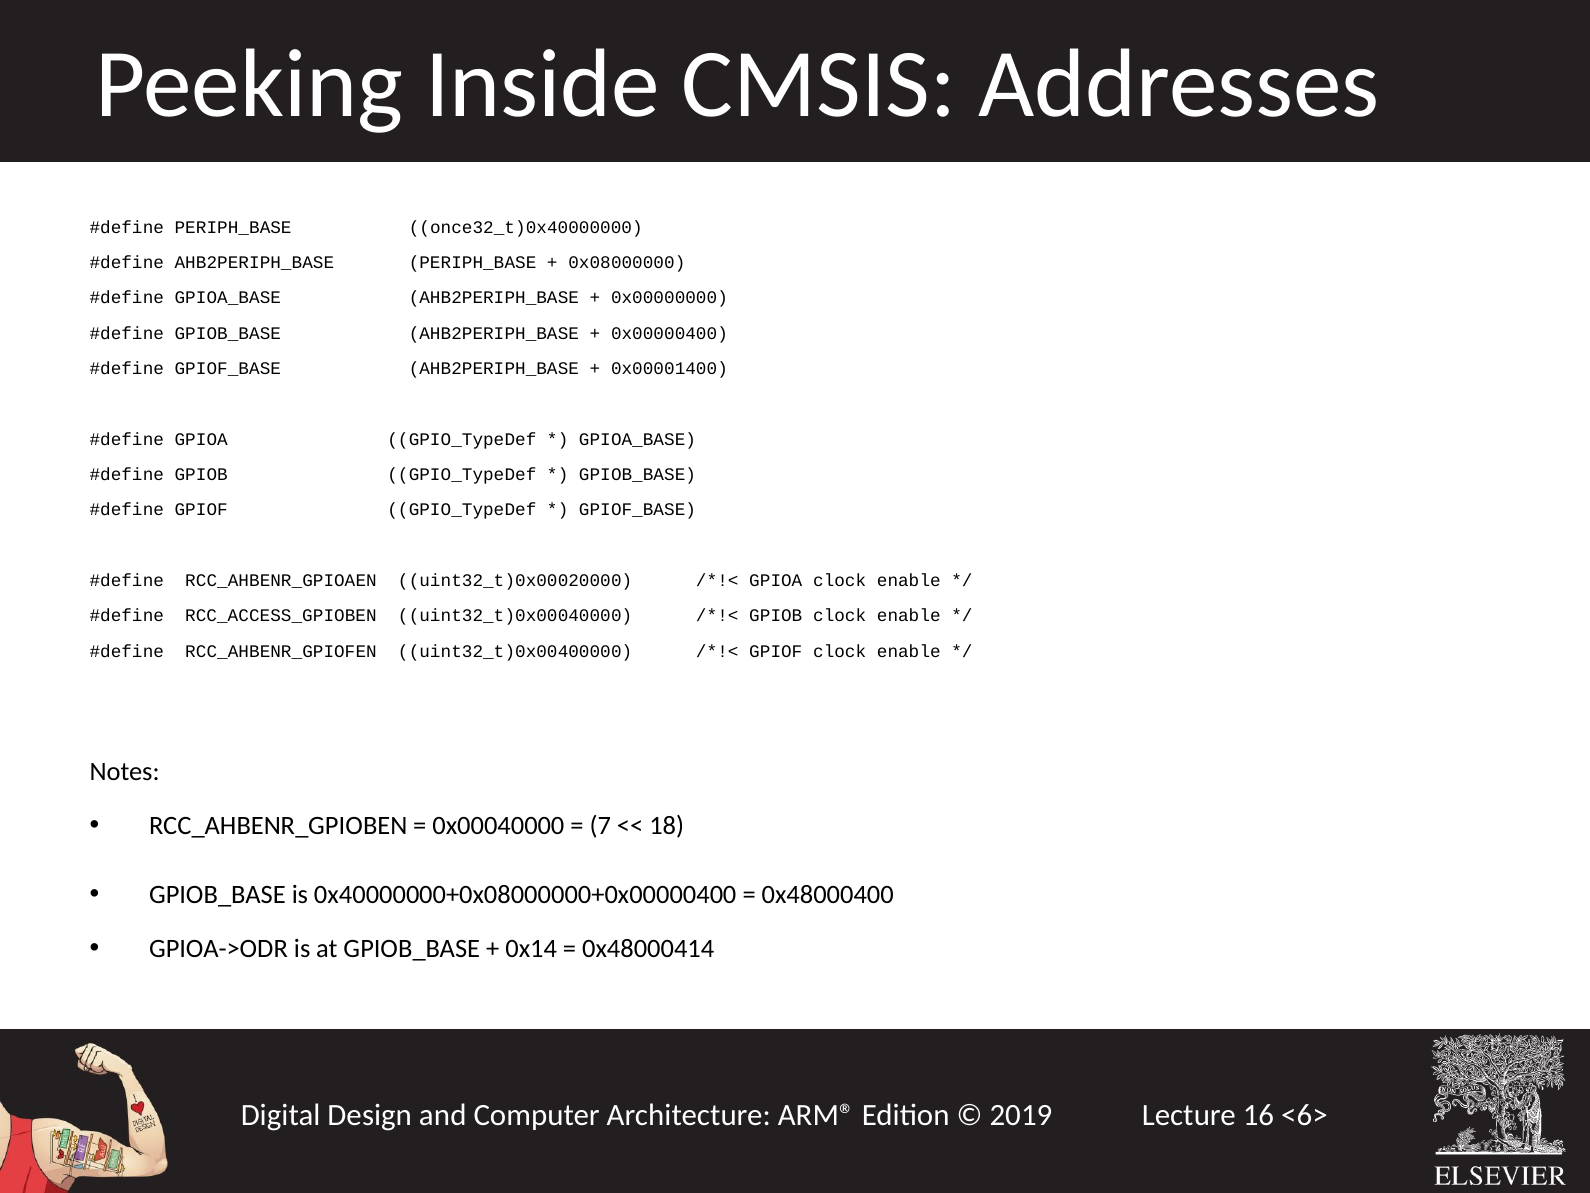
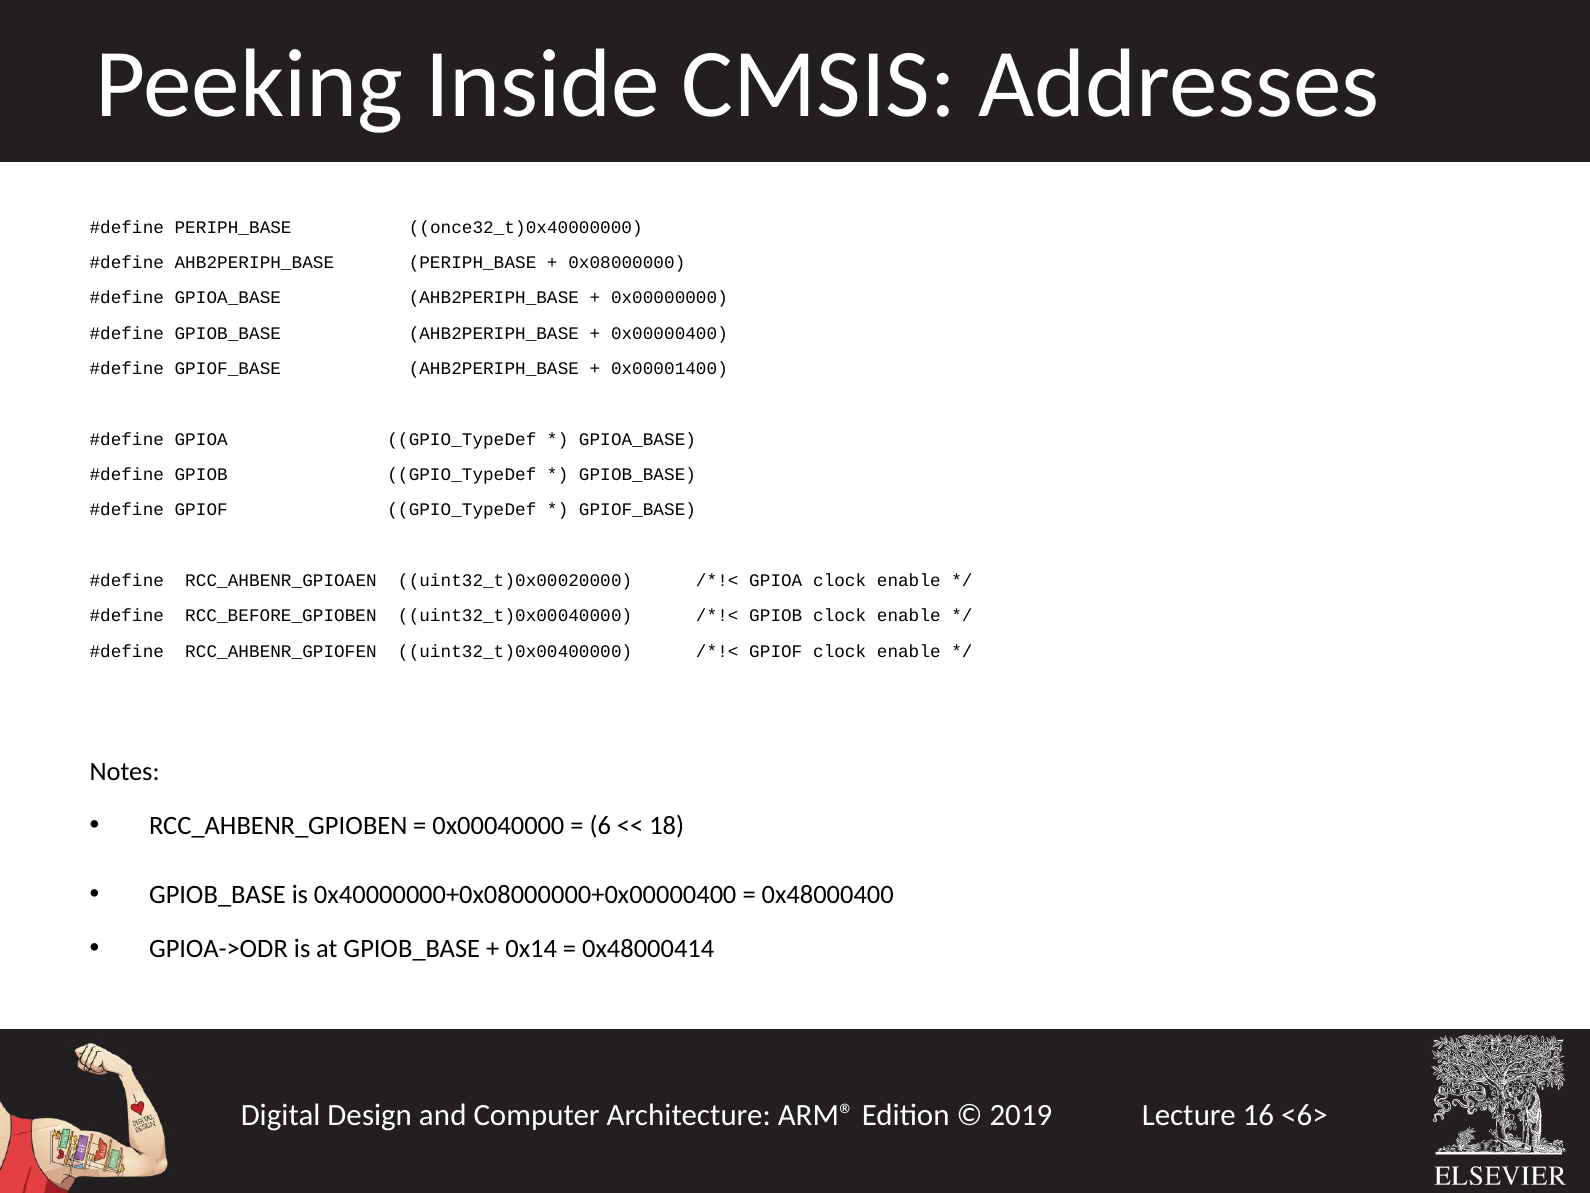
RCC_ACCESS_GPIOBEN: RCC_ACCESS_GPIOBEN -> RCC_BEFORE_GPIOBEN (281, 616)
7: 7 -> 6 (600, 826)
